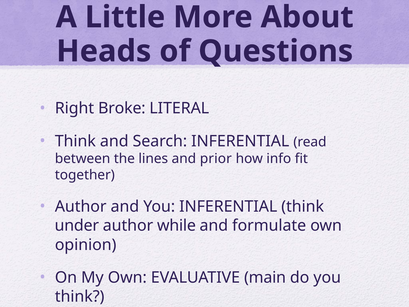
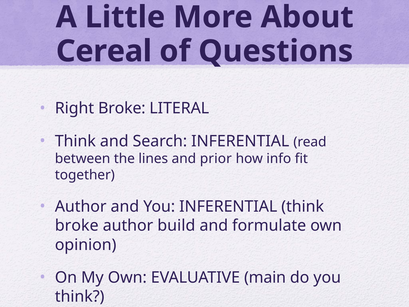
Heads: Heads -> Cereal (104, 51)
under: under -> broke (77, 226)
while: while -> build (176, 226)
